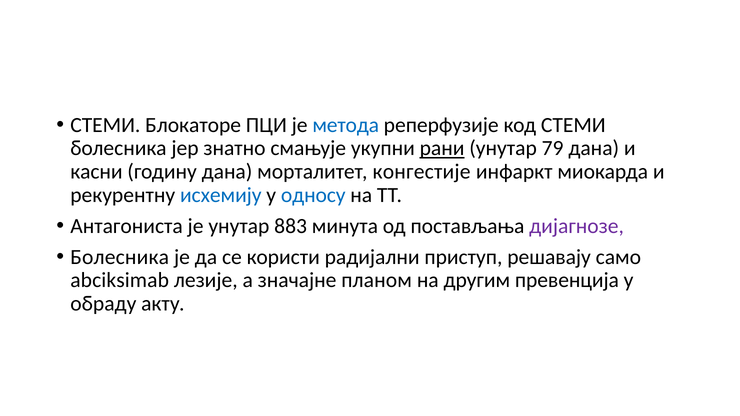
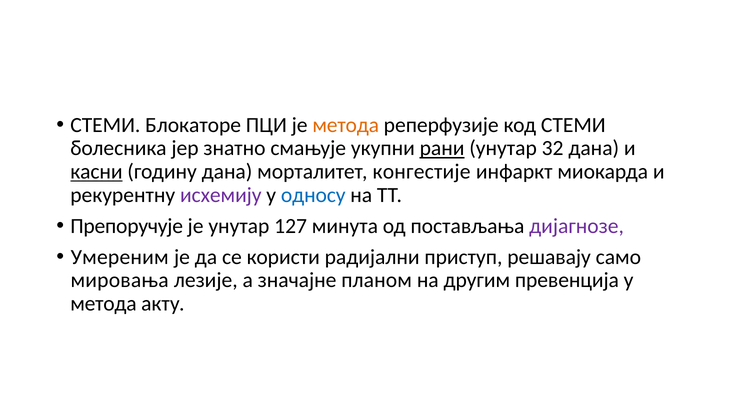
метода colour: blue -> orange (346, 125)
79: 79 -> 32 (553, 148)
касни underline: none -> present (96, 172)
исхемију colour: blue -> purple (221, 195)
Антагониста: Антагониста -> Препоручује (127, 226)
883: 883 -> 127 (291, 226)
Болесника: Болесника -> Умереним (120, 257)
abciksimab: abciksimab -> мировања (120, 280)
обраду: обраду -> метода (103, 304)
